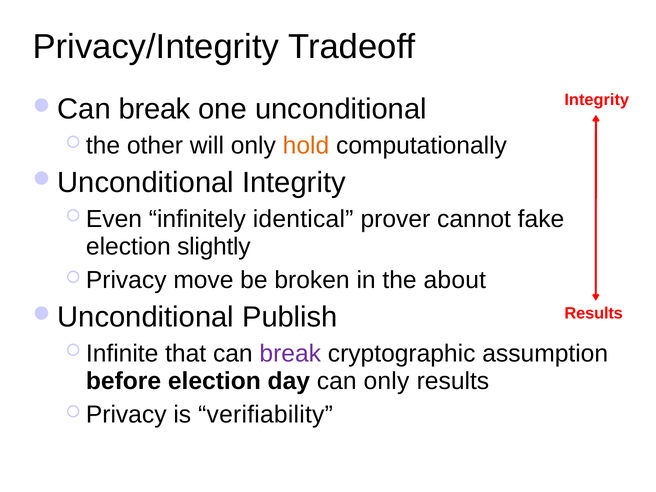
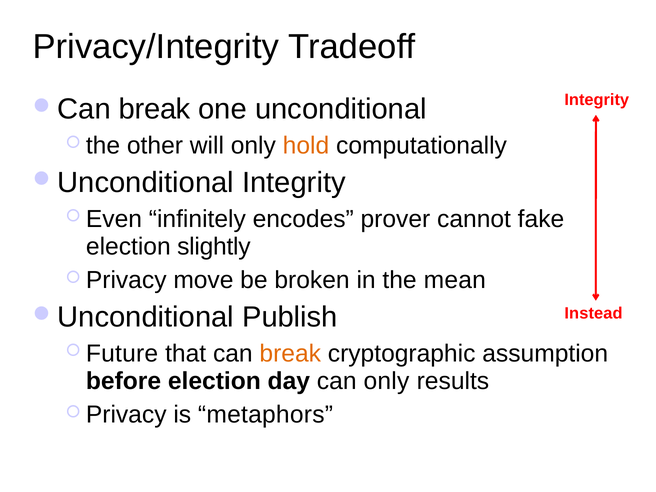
identical: identical -> encodes (303, 219)
about: about -> mean (455, 280)
Results: Results -> Instead (594, 313)
Infinite: Infinite -> Future (122, 353)
break colour: purple -> orange (290, 353)
verifiability: verifiability -> metaphors (266, 415)
